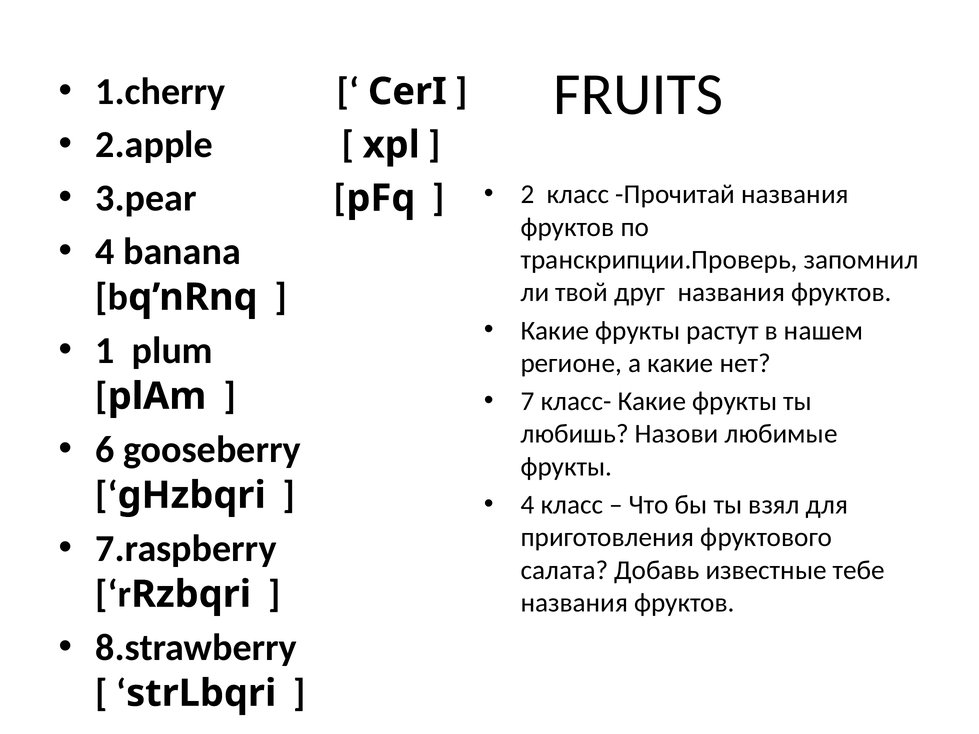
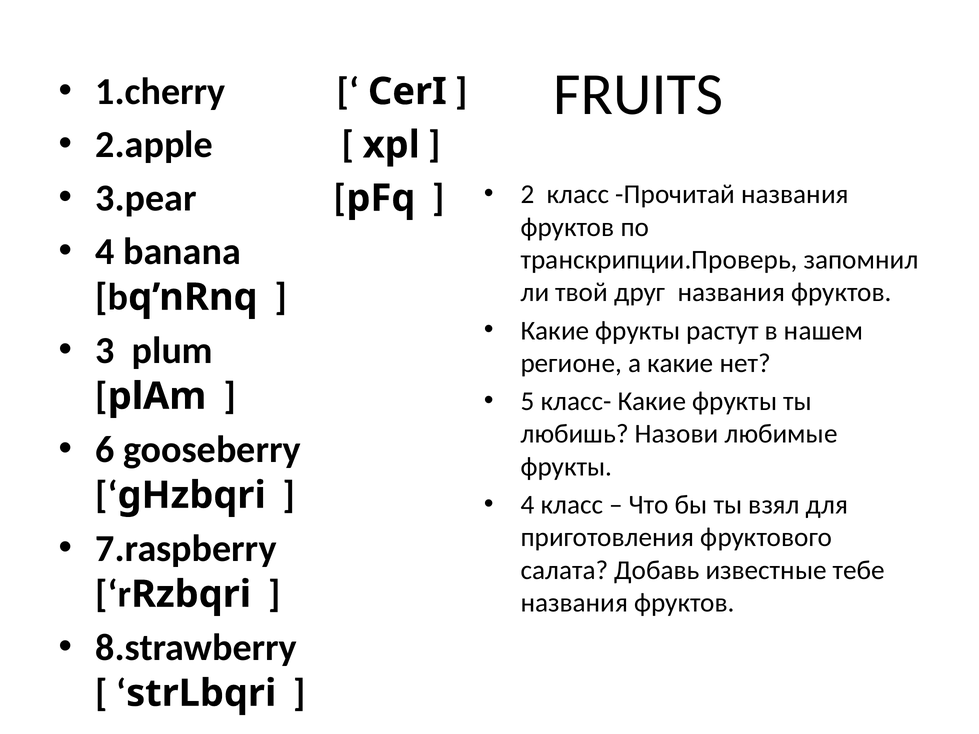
1: 1 -> 3 (105, 351)
7: 7 -> 5 (528, 401)
